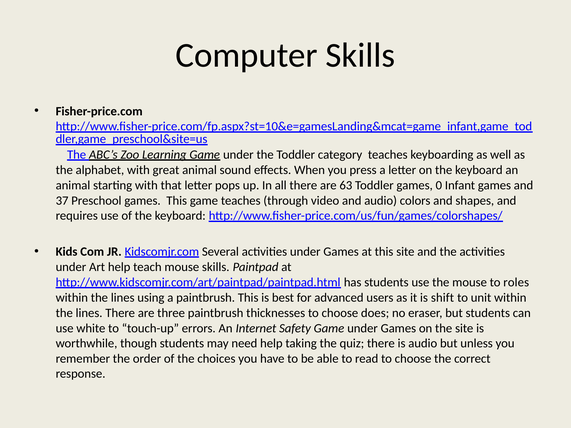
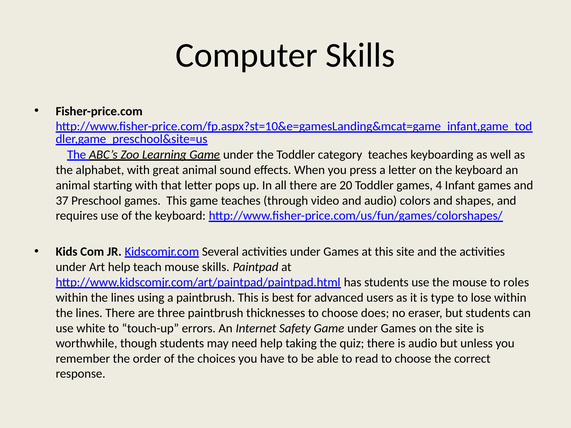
63: 63 -> 20 (346, 185)
0: 0 -> 4 (439, 185)
shift: shift -> type (442, 298)
unit: unit -> lose (481, 298)
